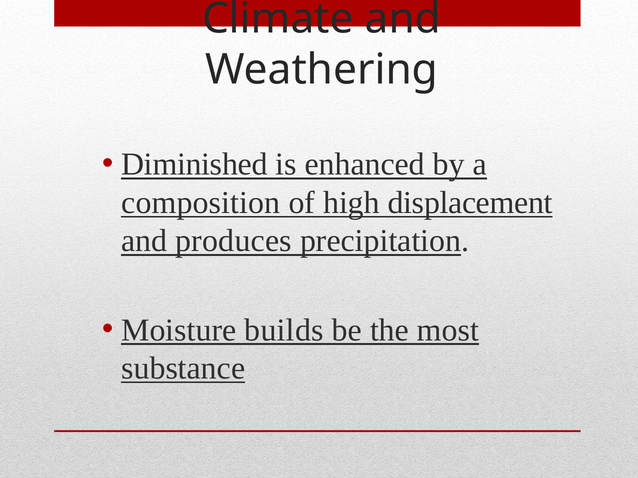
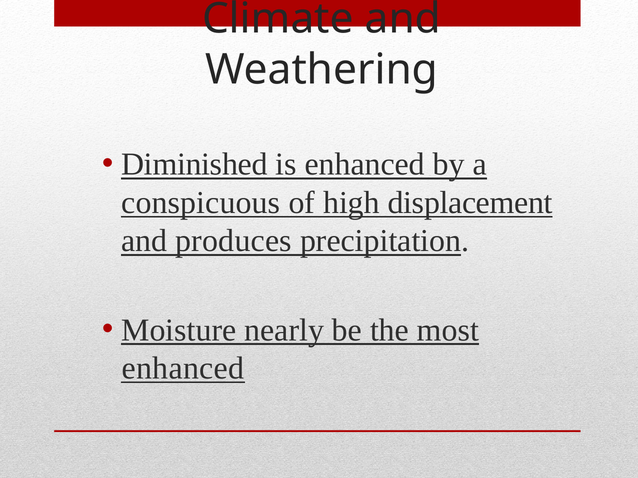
composition: composition -> conspicuous (201, 203)
builds: builds -> nearly (284, 330)
substance: substance -> enhanced (183, 369)
